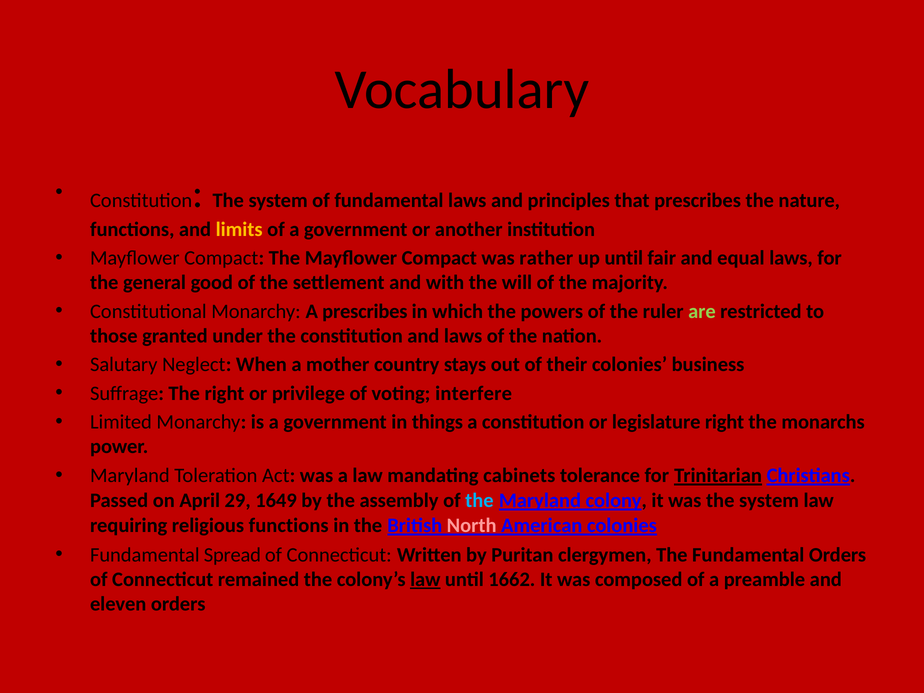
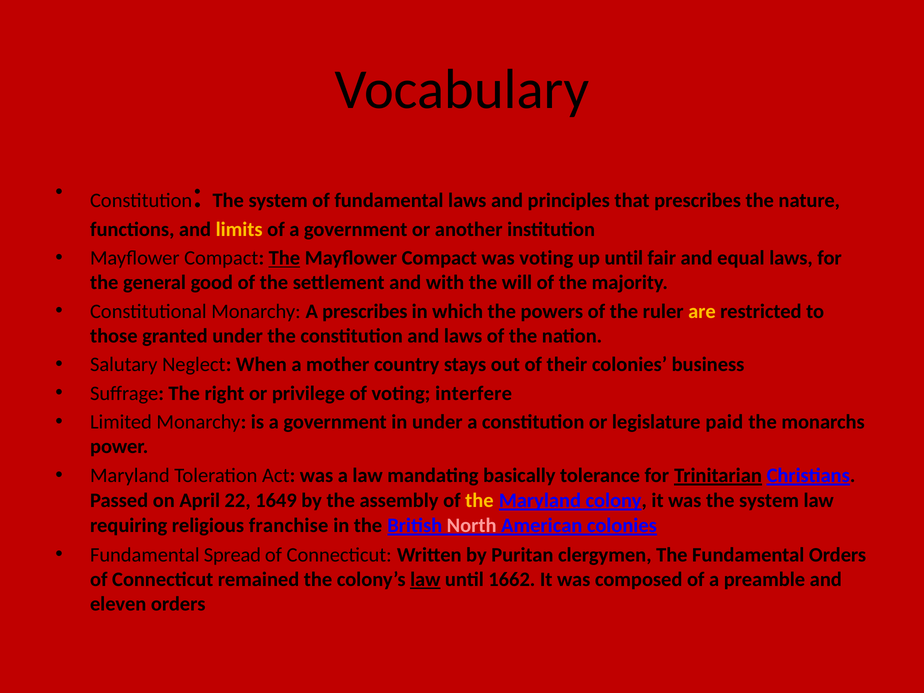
The underline: none -> present (284, 258)
was rather: rather -> voting (546, 258)
are colour: light green -> yellow (702, 311)
in things: things -> under (437, 422)
legislature right: right -> paid (724, 422)
cabinets: cabinets -> basically (519, 475)
29: 29 -> 22 (238, 500)
the colour: light blue -> yellow (479, 500)
religious functions: functions -> franchise (289, 526)
